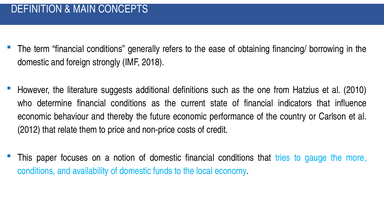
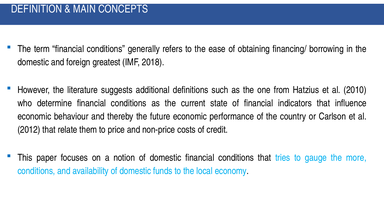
strongly: strongly -> greatest (106, 62)
